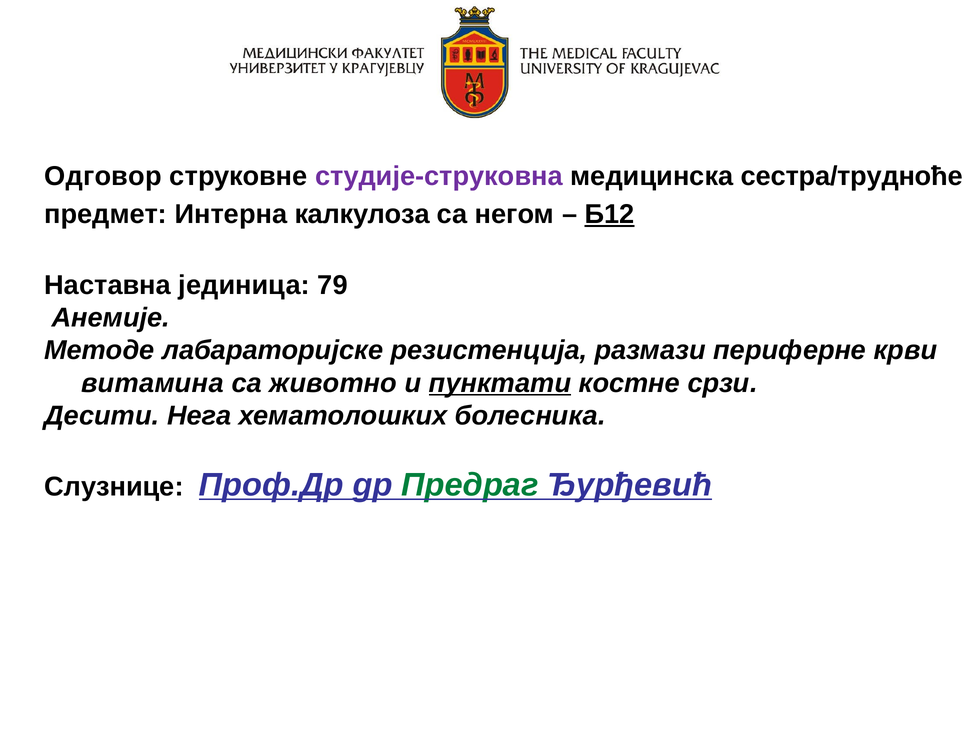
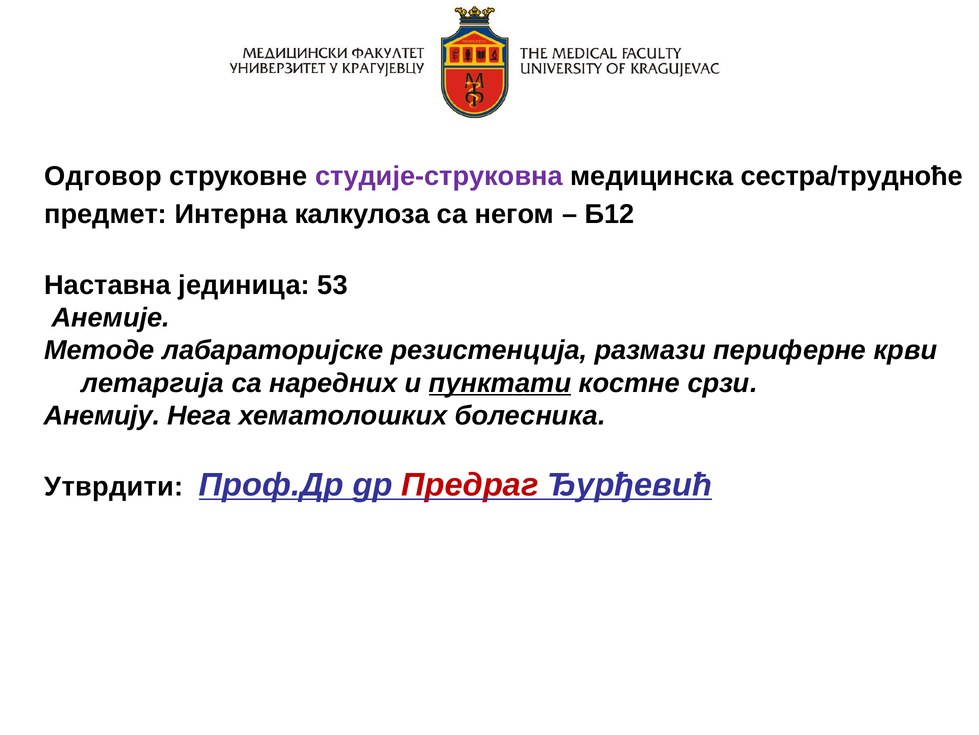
Б12 underline: present -> none (610, 214)
79: 79 -> 53 (333, 285)
витамина: витамина -> летаргија (152, 383)
животно: животно -> нaрeдних (333, 383)
Десити: Десити -> Анемију (102, 415)
Слузнице: Слузнице -> Утврдити (114, 486)
Предраг colour: green -> red (470, 484)
